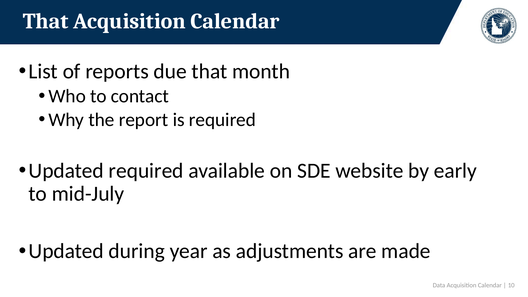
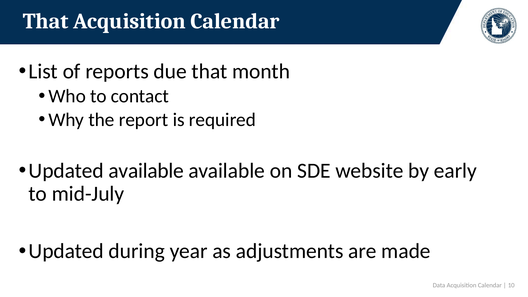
Updated required: required -> available (146, 171)
